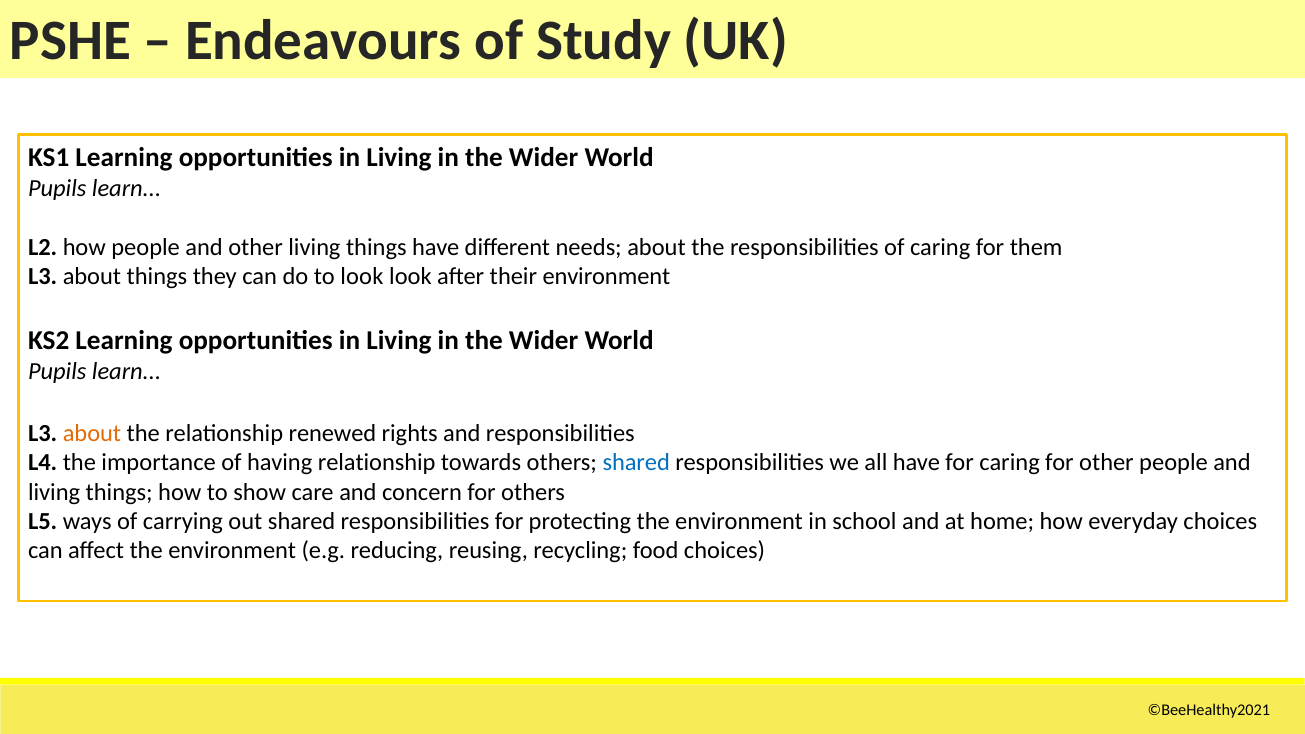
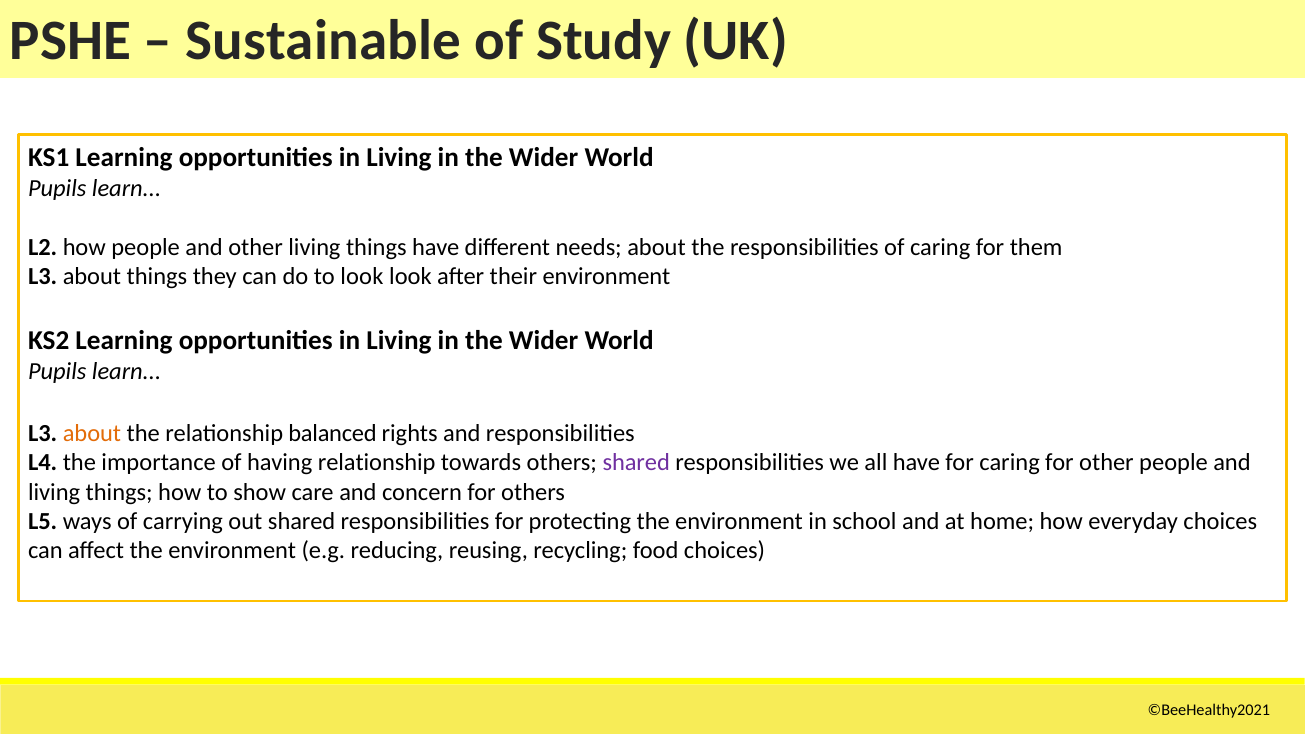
Endeavours: Endeavours -> Sustainable (323, 40)
renewed: renewed -> balanced (333, 433)
shared colour: blue -> purple (636, 463)
